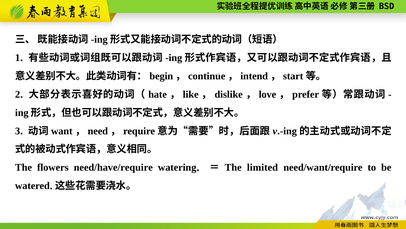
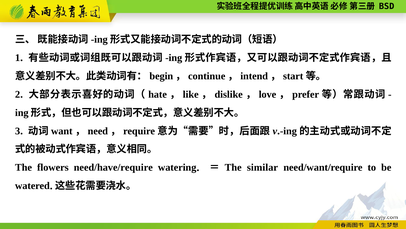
limited: limited -> similar (262, 167)
